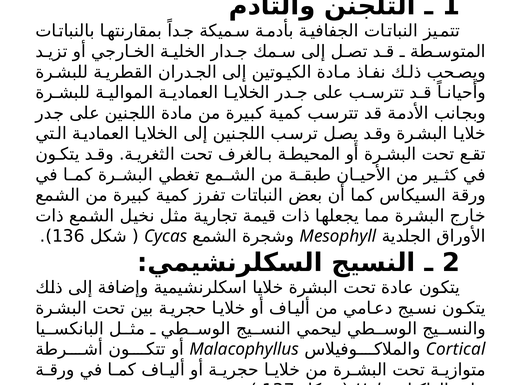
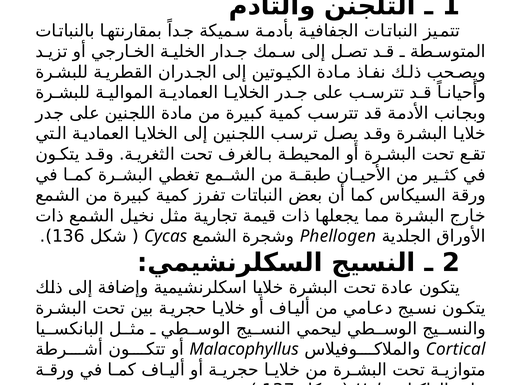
Mesophyll: Mesophyll -> Phellogen (338, 236)
